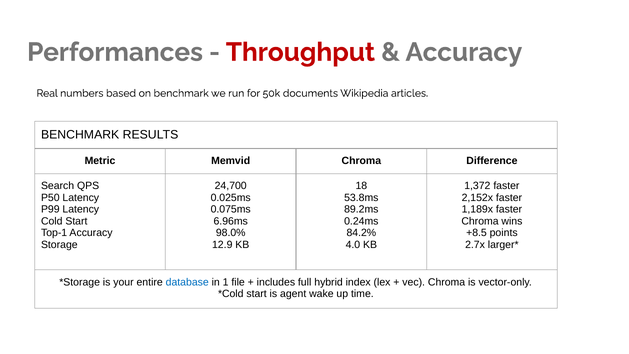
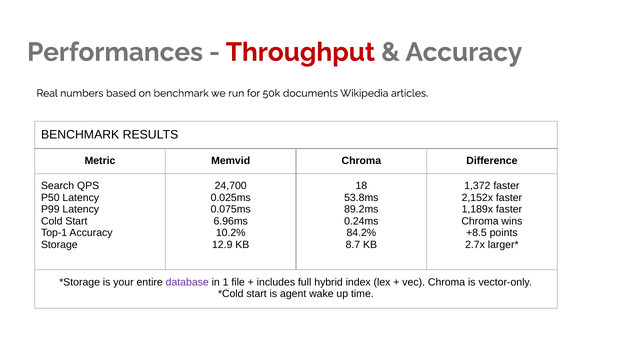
98.0%: 98.0% -> 10.2% (231, 233)
4.0: 4.0 -> 8.7 (353, 245)
database colour: blue -> purple (187, 282)
